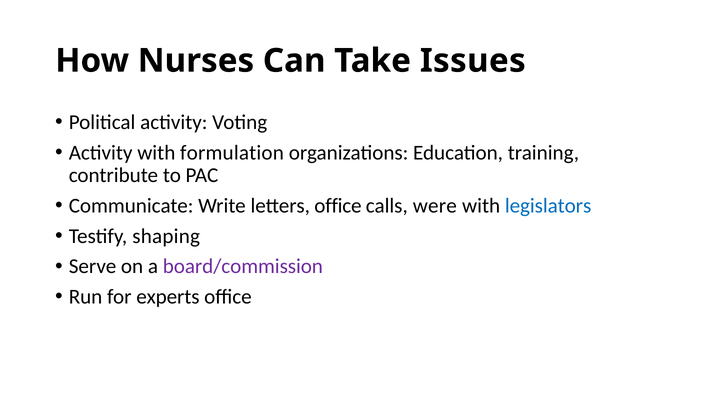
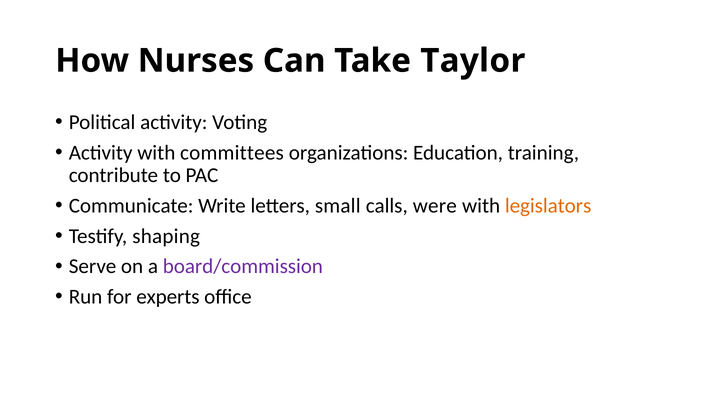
Issues: Issues -> Taylor (473, 61)
formulation: formulation -> committees (232, 153)
letters office: office -> small (338, 206)
legislators colour: blue -> orange (548, 206)
